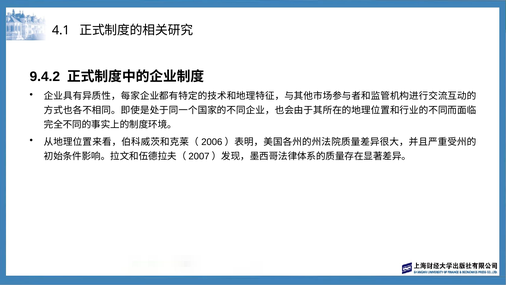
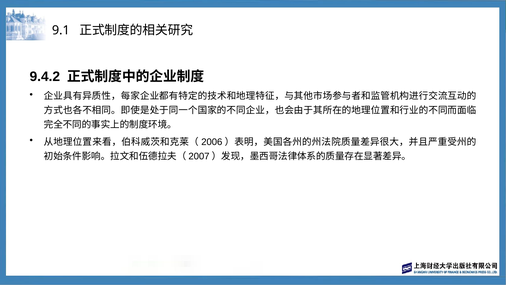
4.1: 4.1 -> 9.1 (61, 30)
